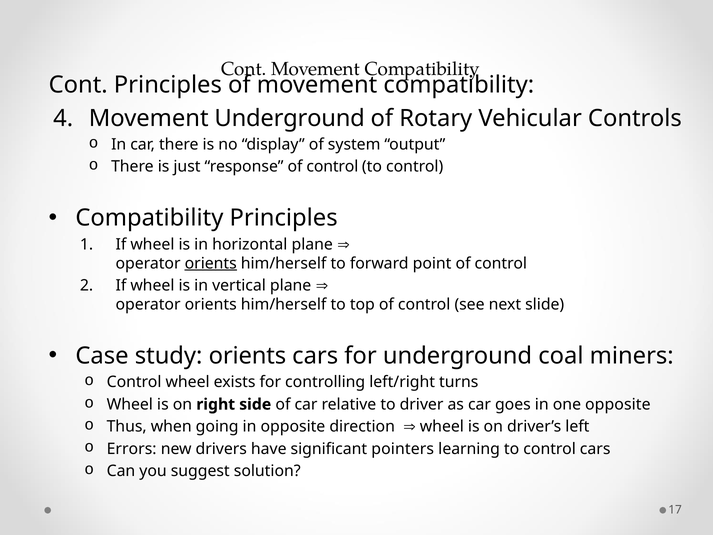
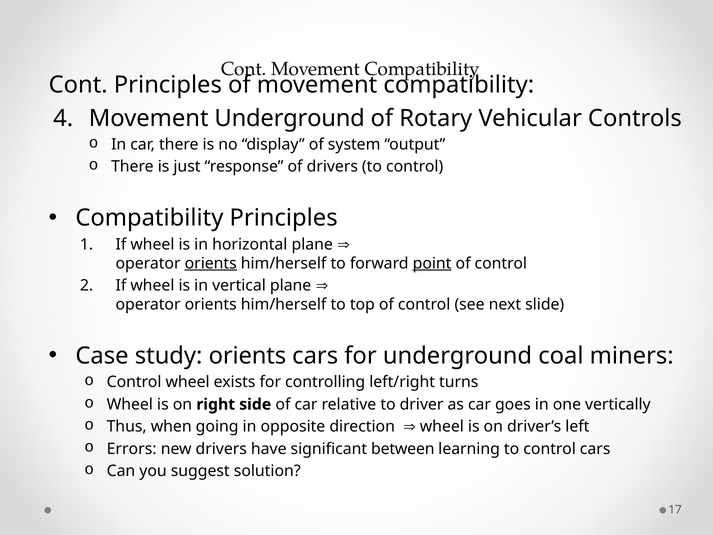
response of control: control -> drivers (332, 167)
point underline: none -> present (432, 263)
one opposite: opposite -> vertically (618, 404)
pointers: pointers -> between (403, 449)
